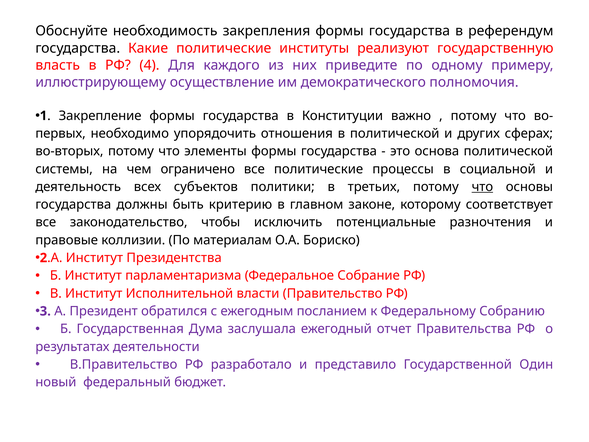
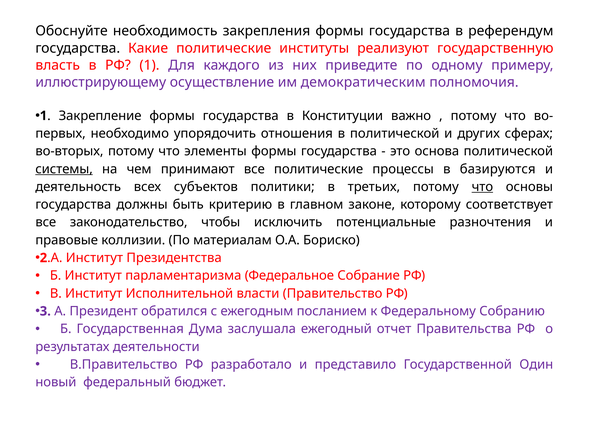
РФ 4: 4 -> 1 (149, 65)
демократического: демократического -> демократическим (363, 82)
системы underline: none -> present (64, 169)
ограничено: ограничено -> принимают (198, 169)
социальной: социальной -> базируются (498, 169)
